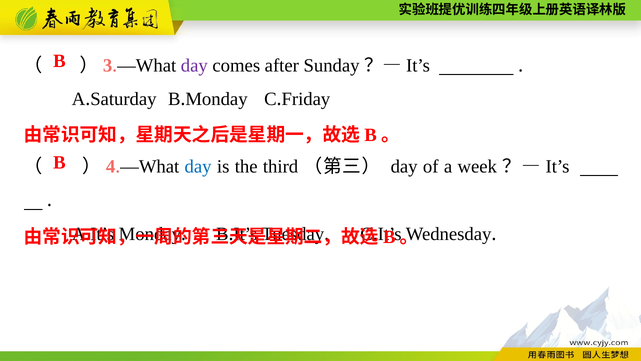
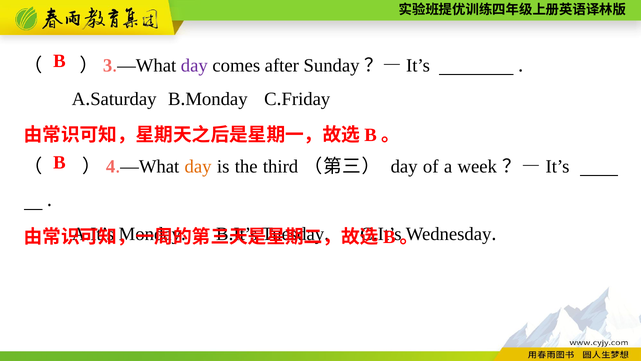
day colour: blue -> orange (198, 166)
